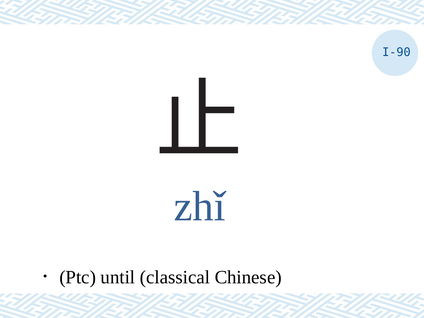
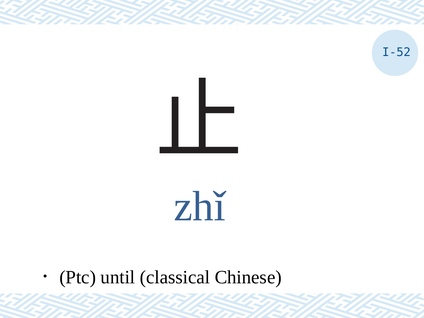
I-90: I-90 -> I-52 (396, 52)
